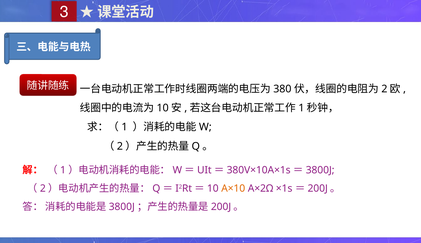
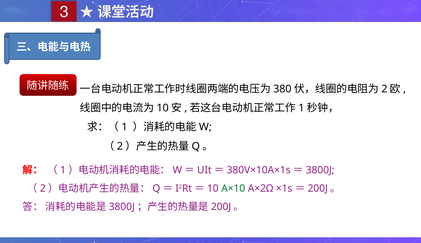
A×10 colour: orange -> green (233, 188)
